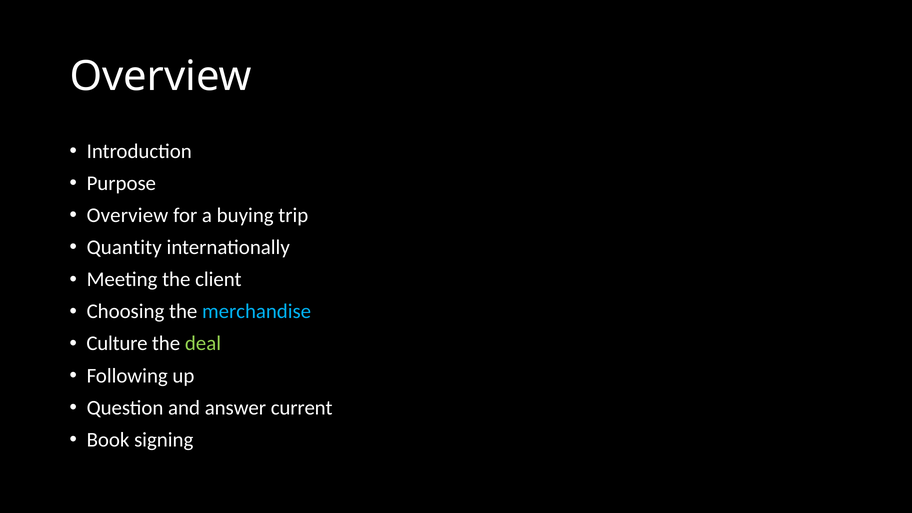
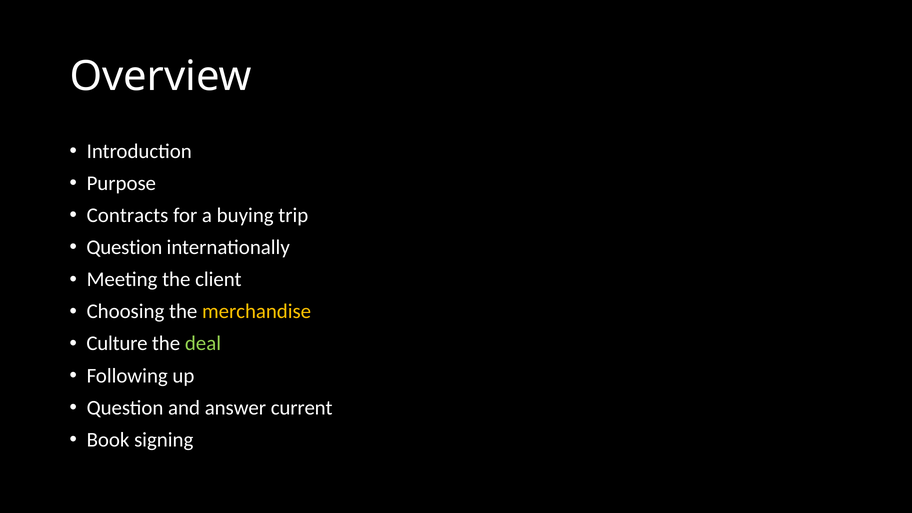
Overview: Overview -> Contracts (128, 215)
Quantity: Quantity -> Question (124, 247)
merchandise colour: light blue -> yellow (257, 311)
